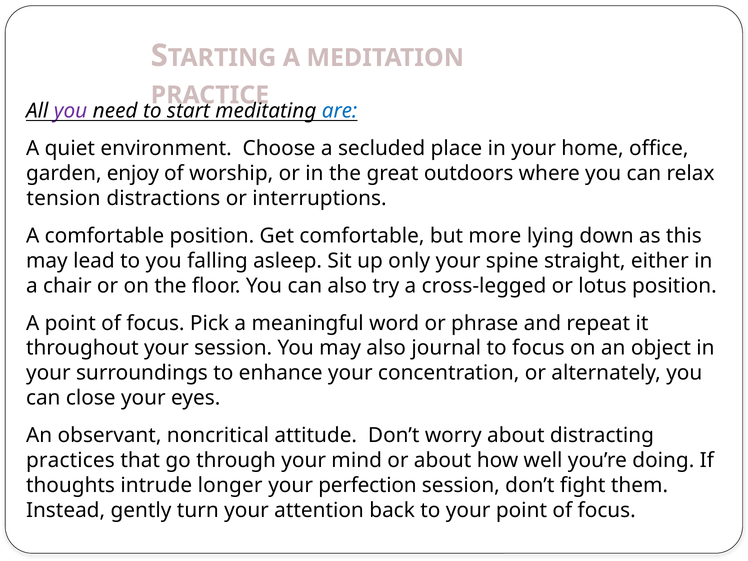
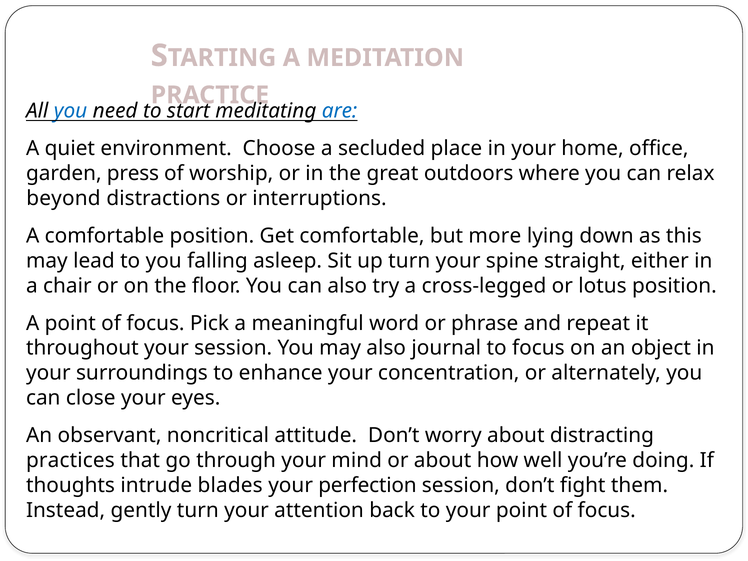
you colour: purple -> blue (71, 111)
enjoy: enjoy -> press (133, 173)
tension: tension -> beyond (63, 198)
up only: only -> turn (409, 261)
longer: longer -> blades (230, 485)
